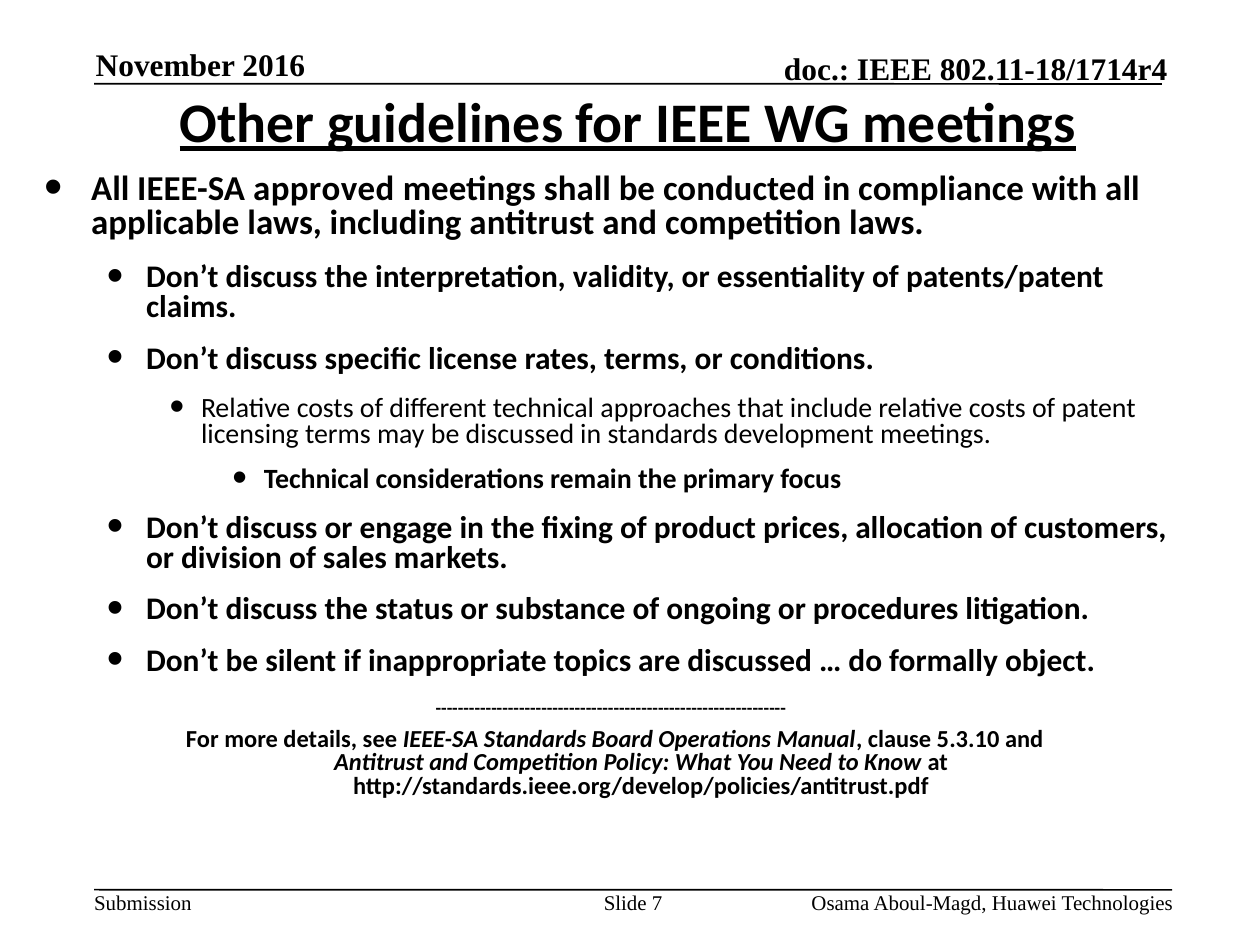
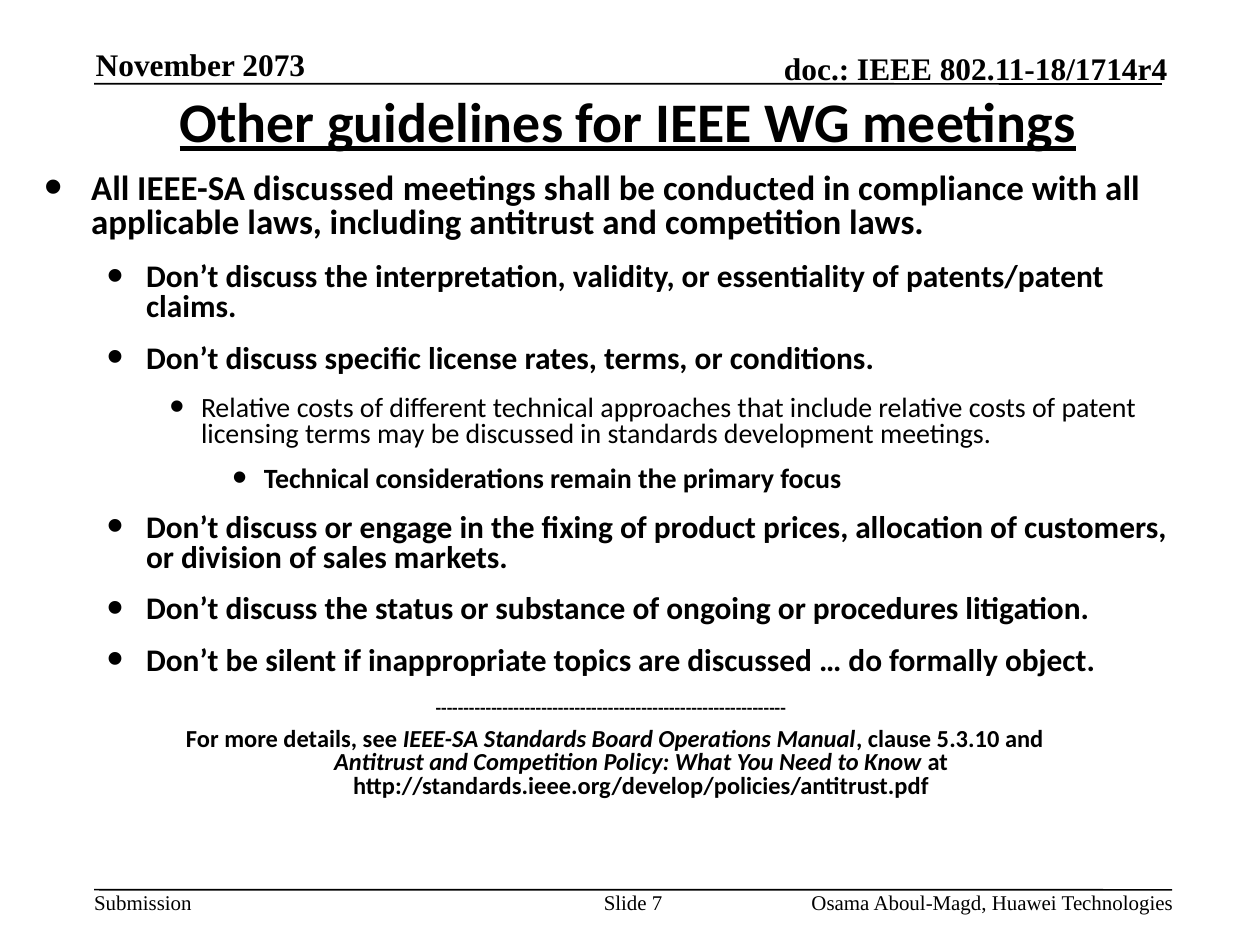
2016: 2016 -> 2073 (274, 67)
IEEE-SA approved: approved -> discussed (324, 189)
